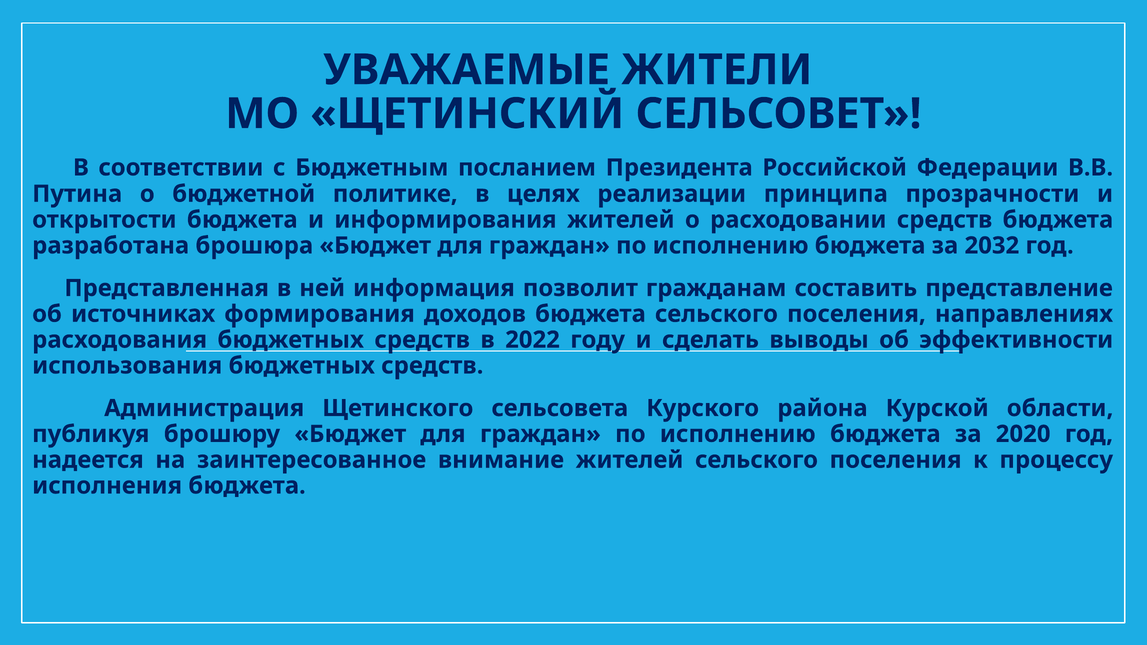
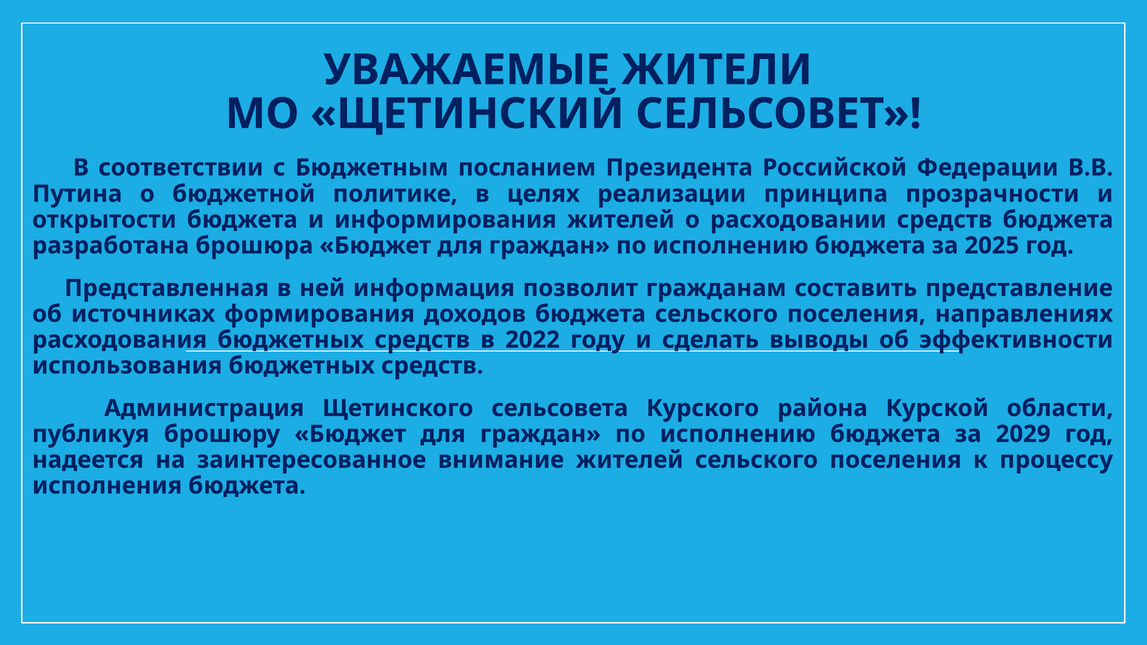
2032: 2032 -> 2025 (992, 246)
2020: 2020 -> 2029 (1023, 434)
